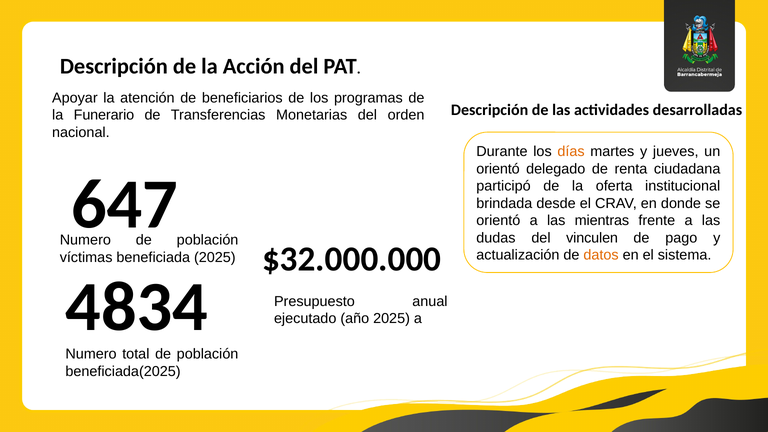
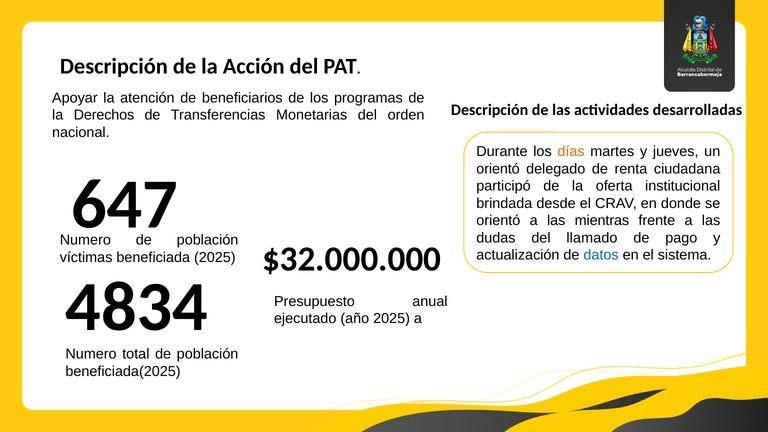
Funerario: Funerario -> Derechos (104, 115)
vinculen: vinculen -> llamado (592, 238)
datos colour: orange -> blue (601, 255)
